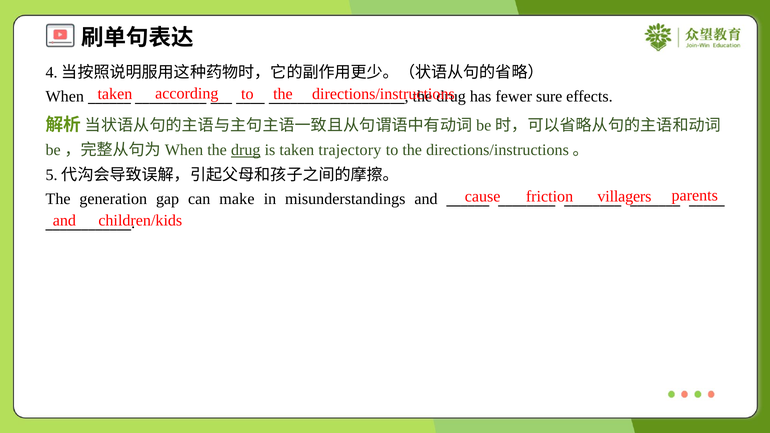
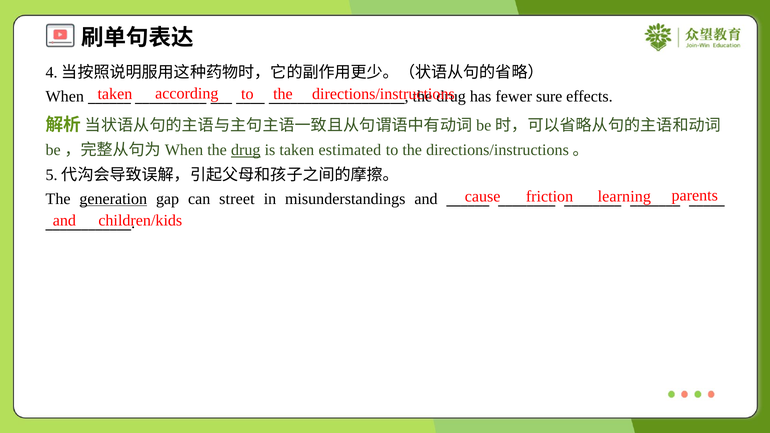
trajectory: trajectory -> estimated (350, 150)
villagers: villagers -> learning (624, 197)
generation underline: none -> present (113, 199)
make: make -> street (237, 199)
